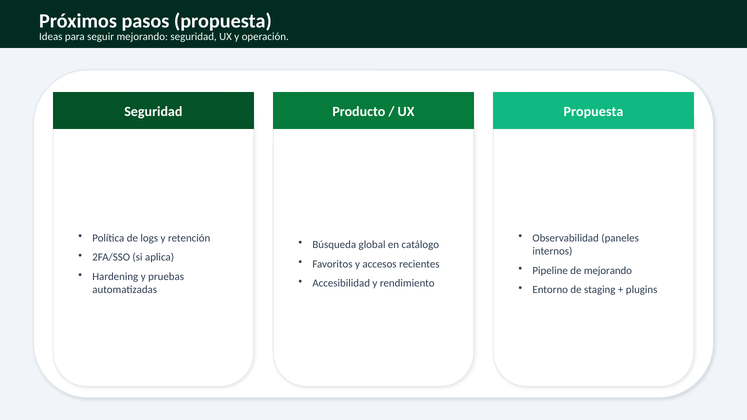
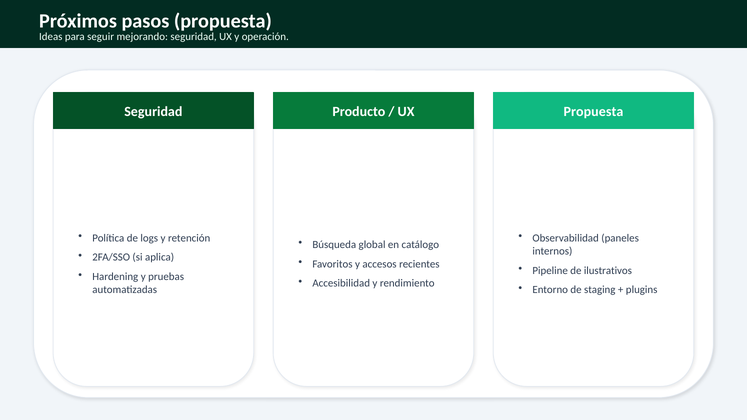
de mejorando: mejorando -> ilustrativos (608, 271)
